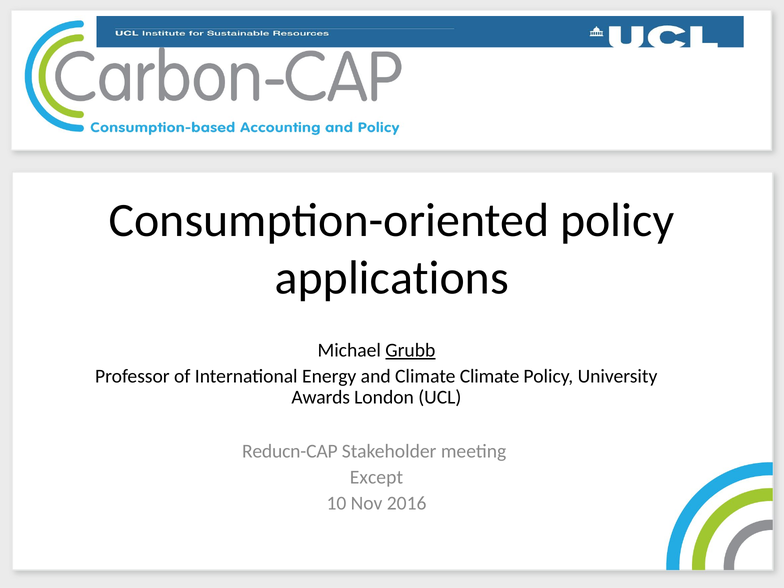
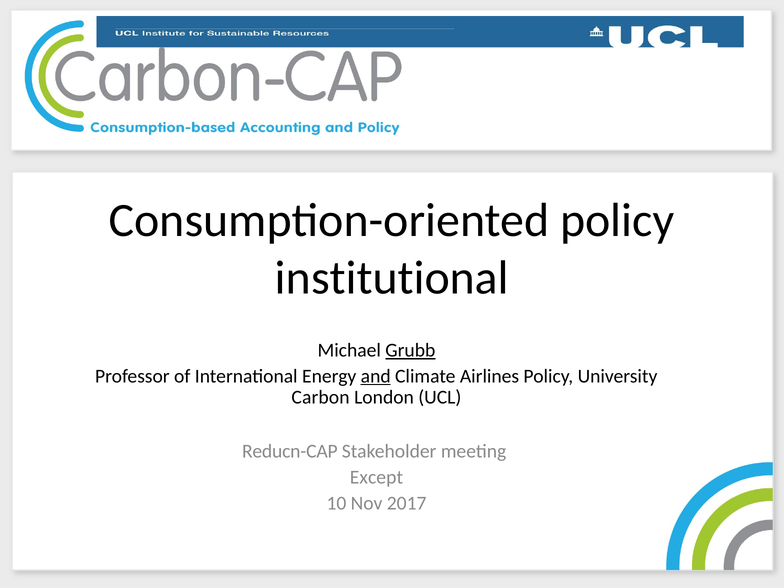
applications: applications -> institutional (392, 278)
and underline: none -> present (376, 376)
Climate Climate: Climate -> Airlines (490, 376)
Awards: Awards -> Carbon (321, 397)
2016: 2016 -> 2017 (407, 503)
